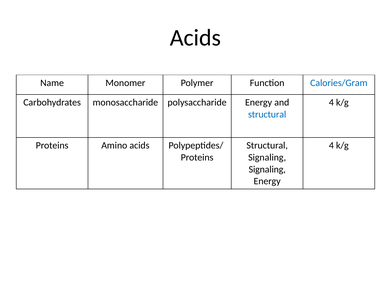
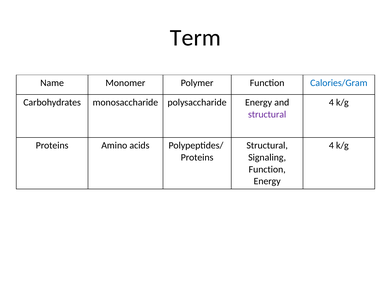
Acids: Acids -> Term (195, 38)
structural colour: blue -> purple (267, 114)
Signaling: Signaling -> Function (267, 169)
